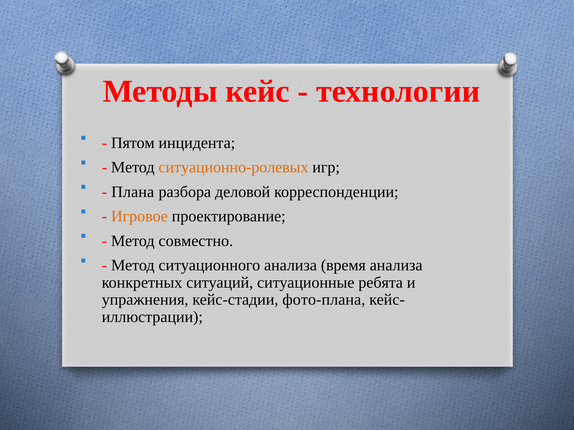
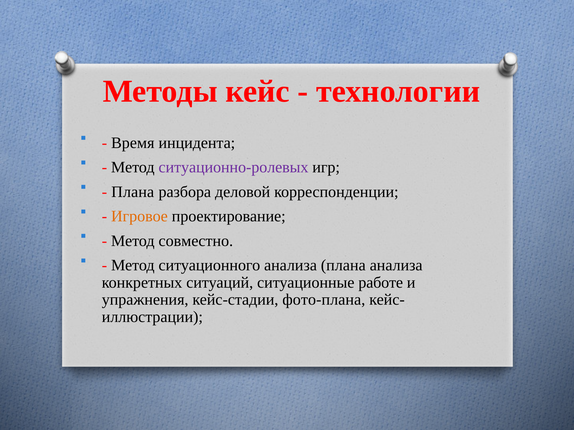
Пятом: Пятом -> Время (133, 143)
ситуационно-ролевых colour: orange -> purple (233, 167)
анализа время: время -> плана (343, 266)
ребята: ребята -> работе (381, 283)
